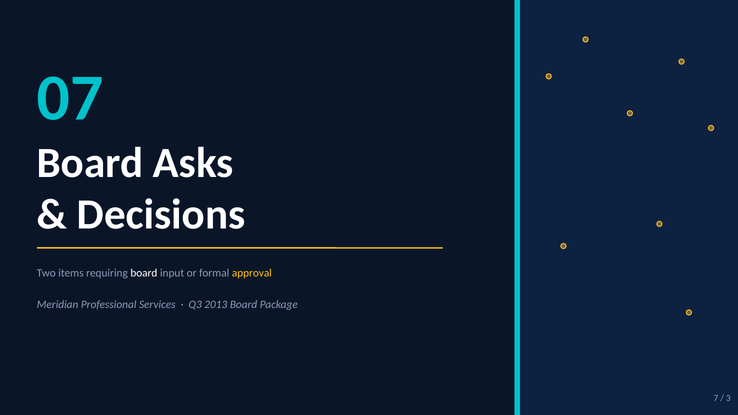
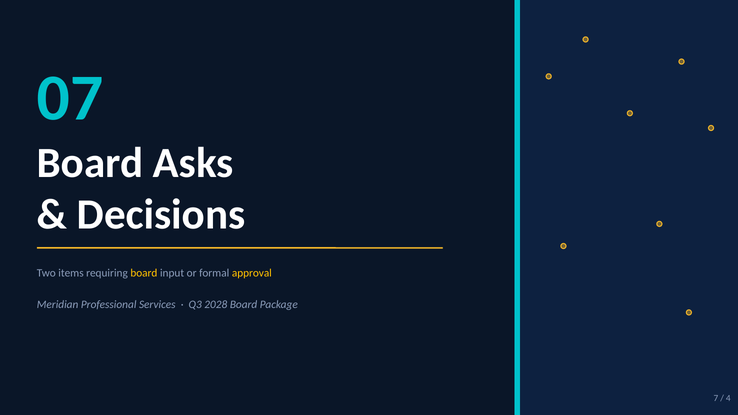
board colour: white -> yellow (144, 273)
2013: 2013 -> 2028 (216, 305)
3: 3 -> 4 (728, 398)
